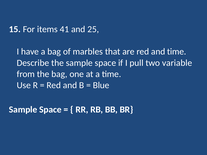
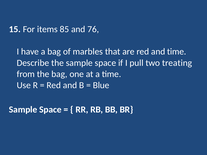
41: 41 -> 85 (64, 29)
25: 25 -> 76 (93, 29)
variable: variable -> treating (177, 63)
